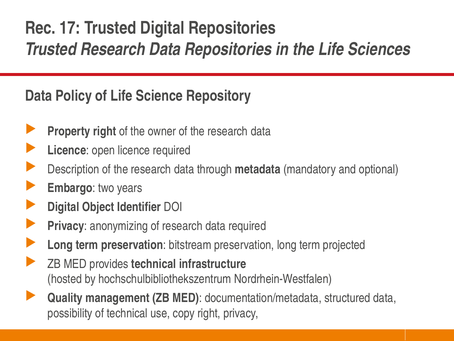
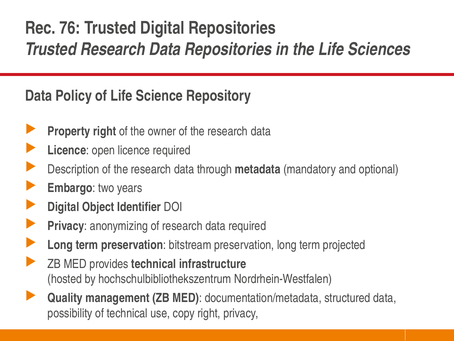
17: 17 -> 76 (70, 28)
